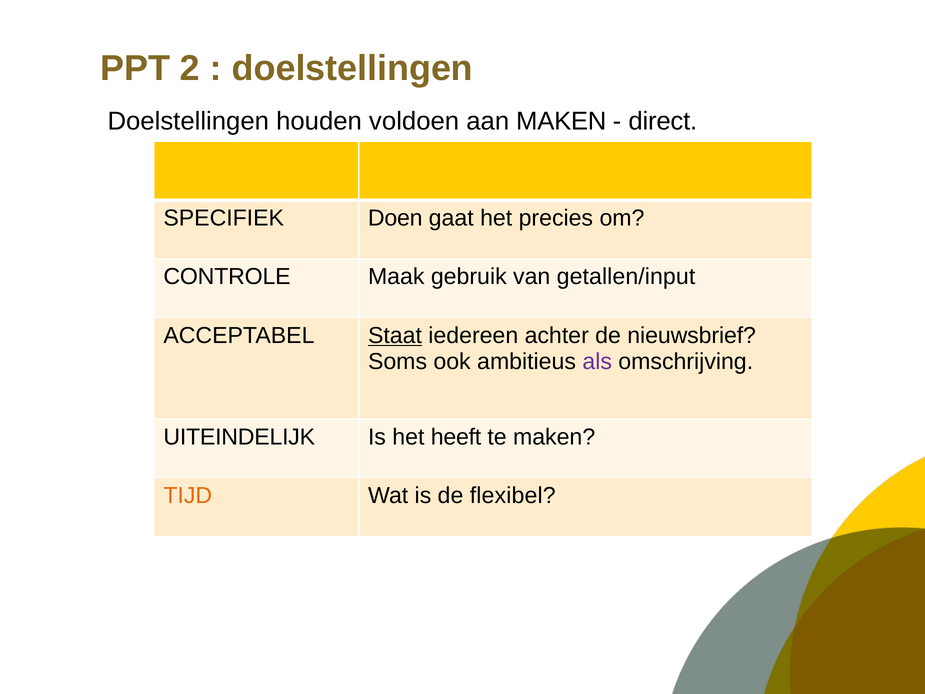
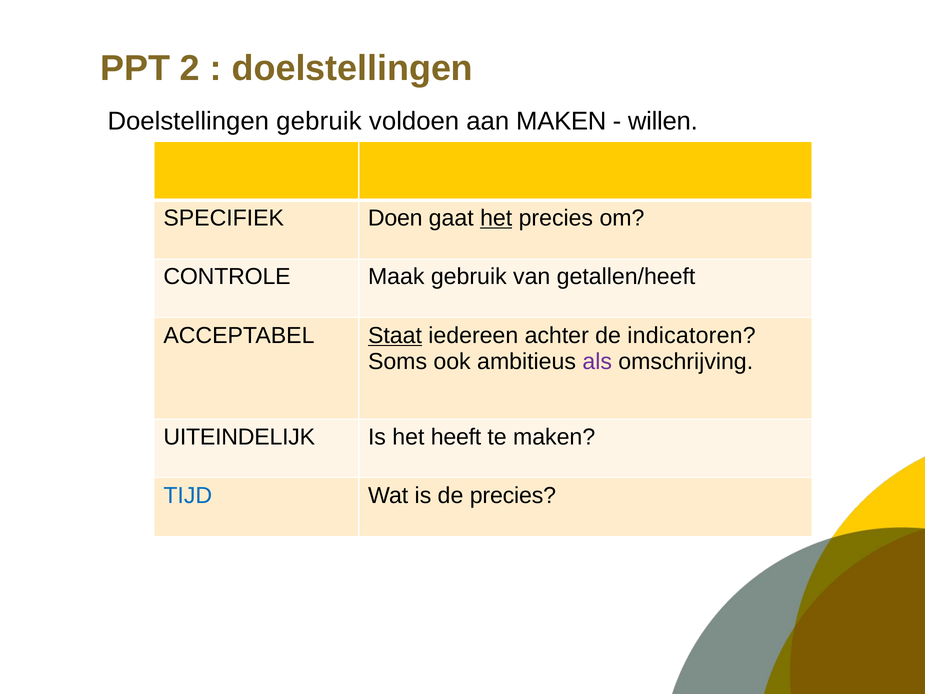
Doelstellingen houden: houden -> gebruik (319, 121)
direct: direct -> willen (663, 121)
het underline: none -> present (496, 218)
getallen/input: getallen/input -> getallen/heeft (626, 277)
nieuwsbrief: nieuwsbrief -> indicatoren (692, 335)
TIJD colour: orange -> blue (188, 495)
de flexibel: flexibel -> precies (513, 495)
